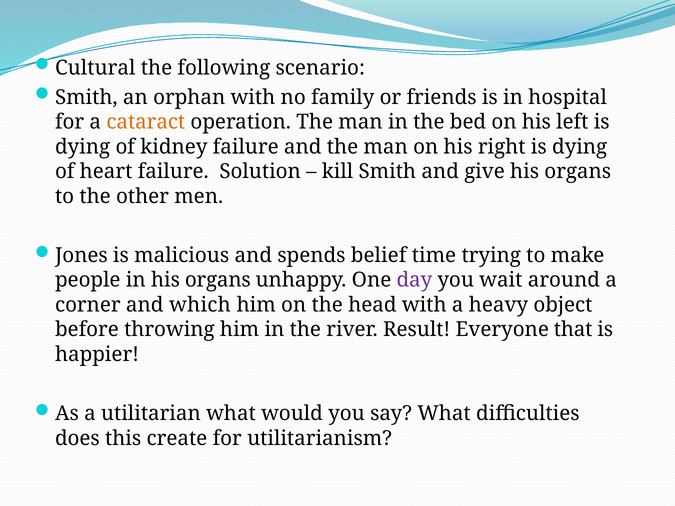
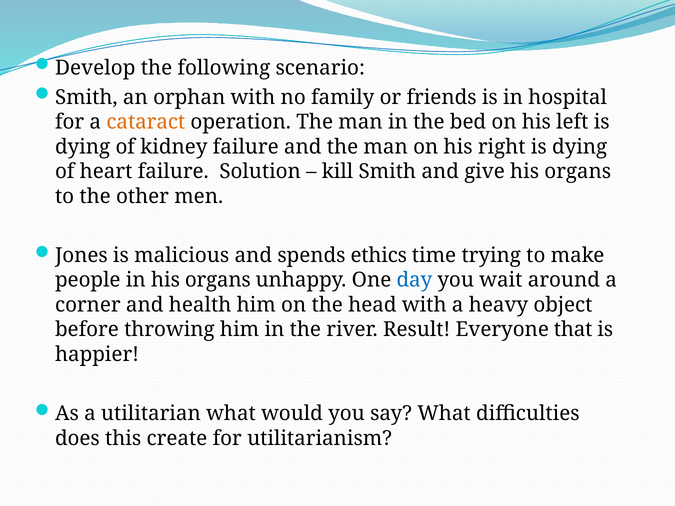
Cultural: Cultural -> Develop (95, 68)
belief: belief -> ethics (379, 256)
day colour: purple -> blue (414, 280)
which: which -> health (200, 305)
